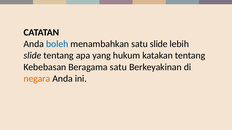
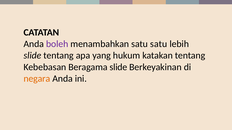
boleh colour: blue -> purple (57, 44)
satu slide: slide -> satu (159, 44)
Beragama satu: satu -> slide (118, 67)
